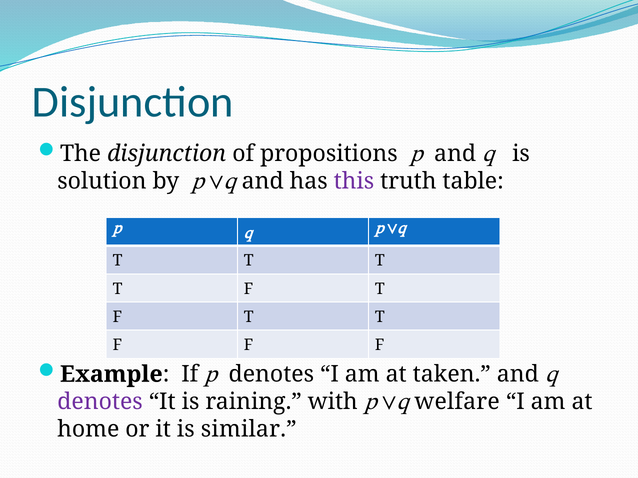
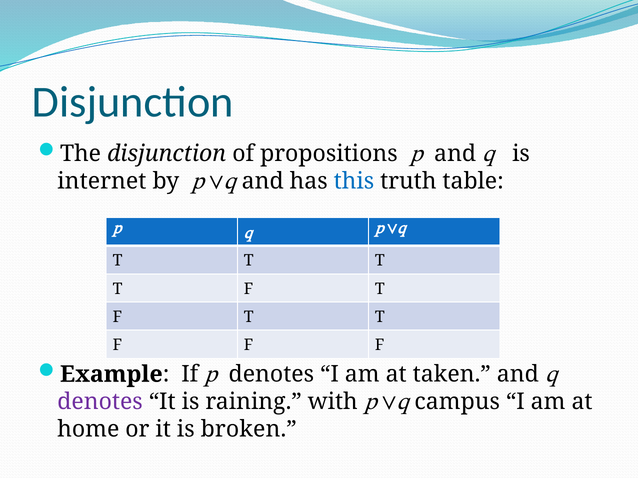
solution: solution -> internet (102, 181)
this colour: purple -> blue (354, 181)
welfare: welfare -> campus (457, 402)
similar: similar -> broken (249, 430)
